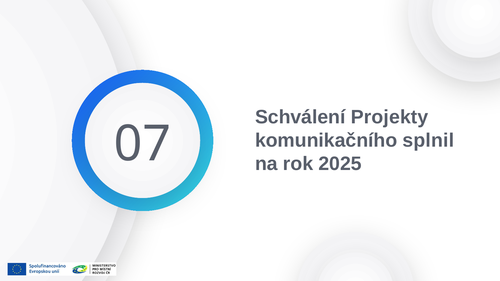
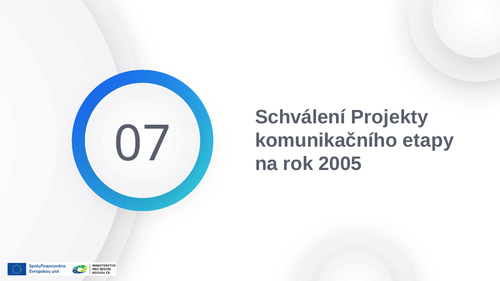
splnil: splnil -> etapy (428, 140)
2025: 2025 -> 2005 (340, 164)
